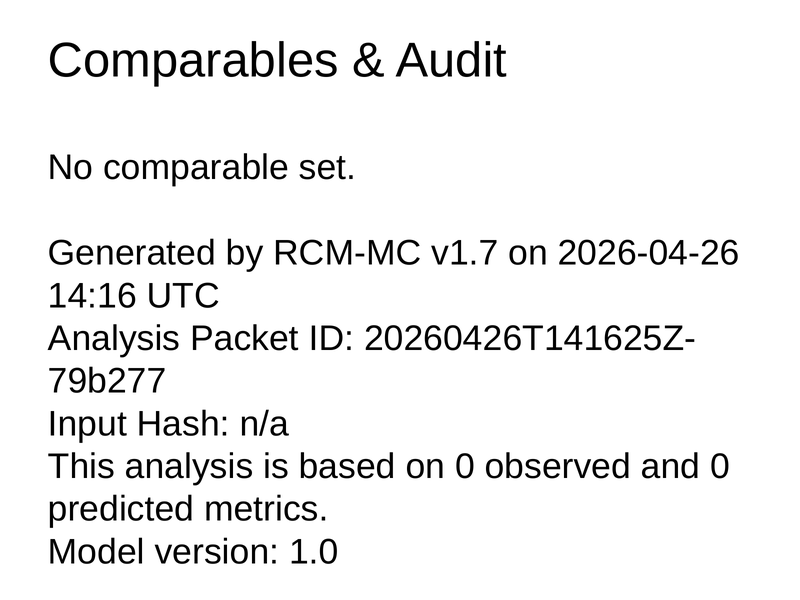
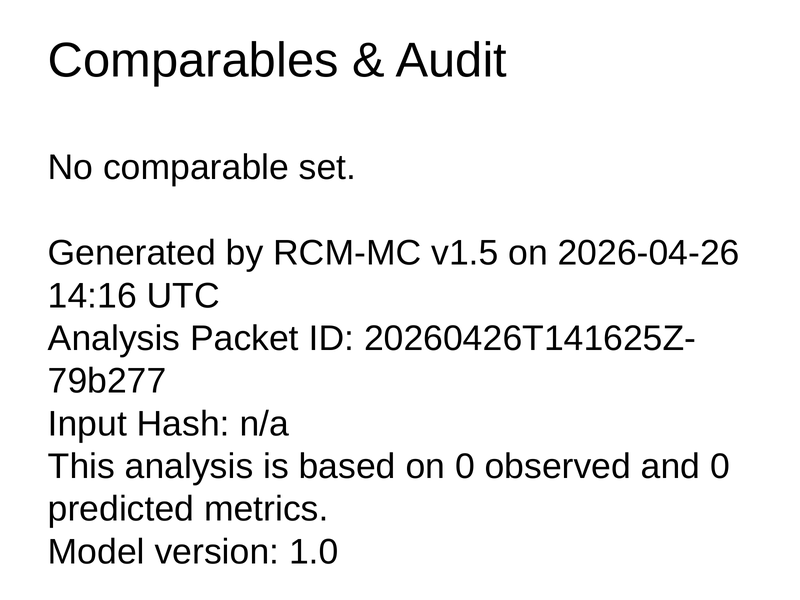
v1.7: v1.7 -> v1.5 (465, 253)
